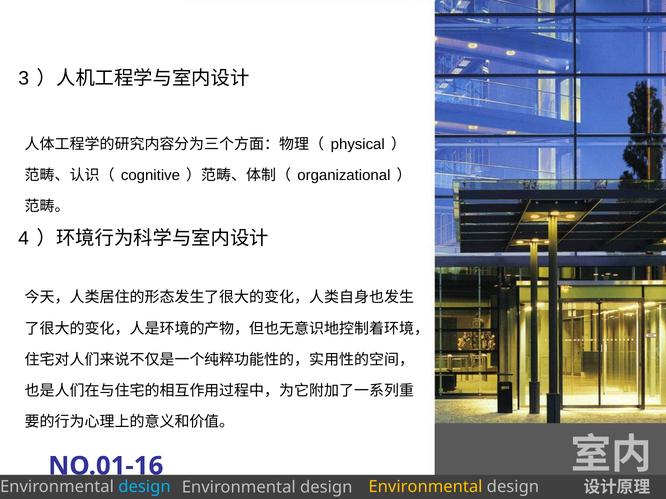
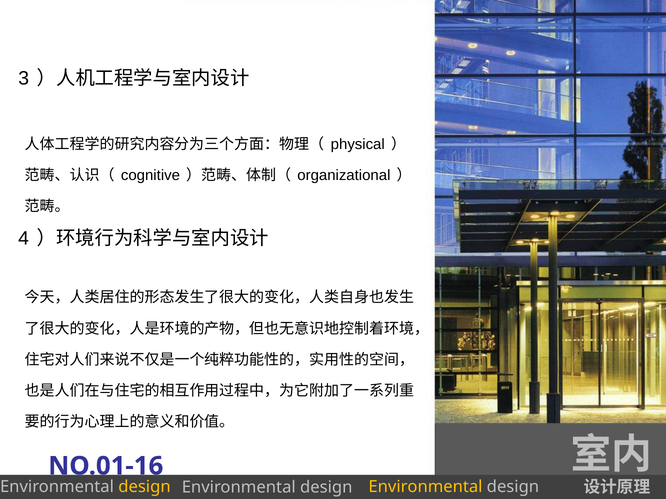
design colour: light blue -> yellow (144, 487)
